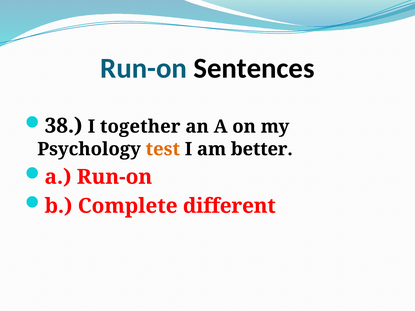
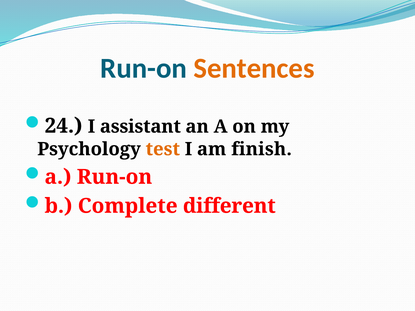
Sentences colour: black -> orange (254, 69)
38: 38 -> 24 (63, 126)
together: together -> assistant (140, 127)
better: better -> finish (262, 149)
